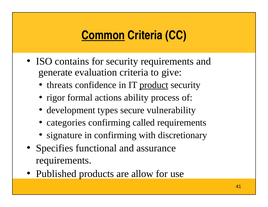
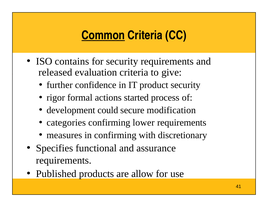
generate: generate -> released (55, 72)
threats: threats -> further (60, 85)
product underline: present -> none (154, 85)
ability: ability -> started (136, 98)
types: types -> could (108, 110)
vulnerability: vulnerability -> modification (171, 110)
called: called -> lower (144, 123)
signature: signature -> measures (64, 135)
